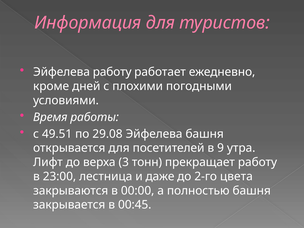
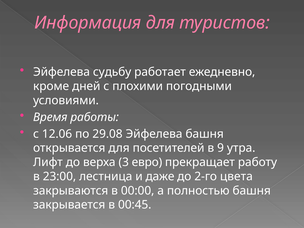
Эйфелева работу: работу -> судьбу (112, 72)
49.51: 49.51 -> 12.06 (57, 134)
тонн: тонн -> евро (147, 162)
